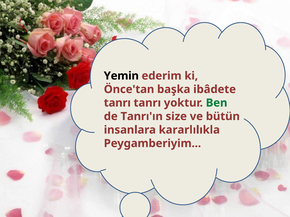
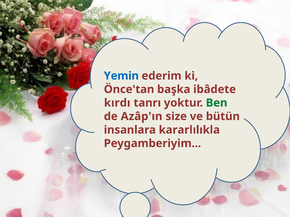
Yemin colour: black -> blue (121, 76)
tanrı: tanrı -> kırdı (117, 103)
Tanrı'ın: Tanrı'ın -> Azâp'ın (142, 117)
